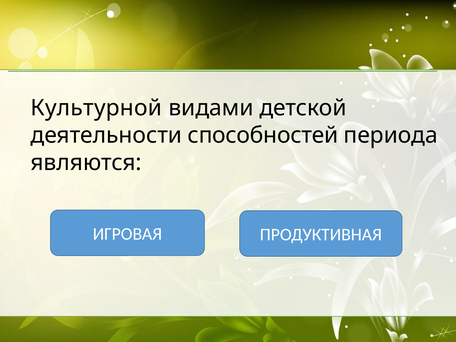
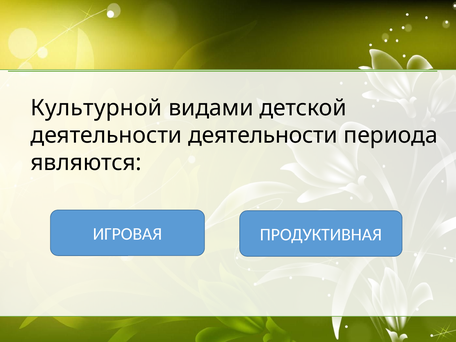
деятельности способностей: способностей -> деятельности (263, 135)
